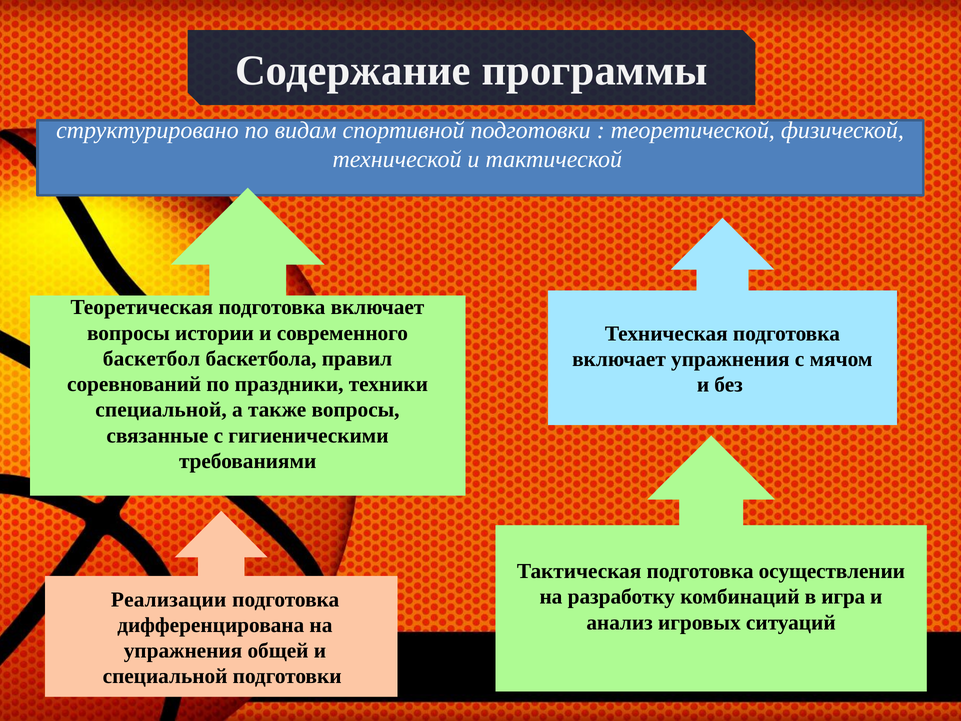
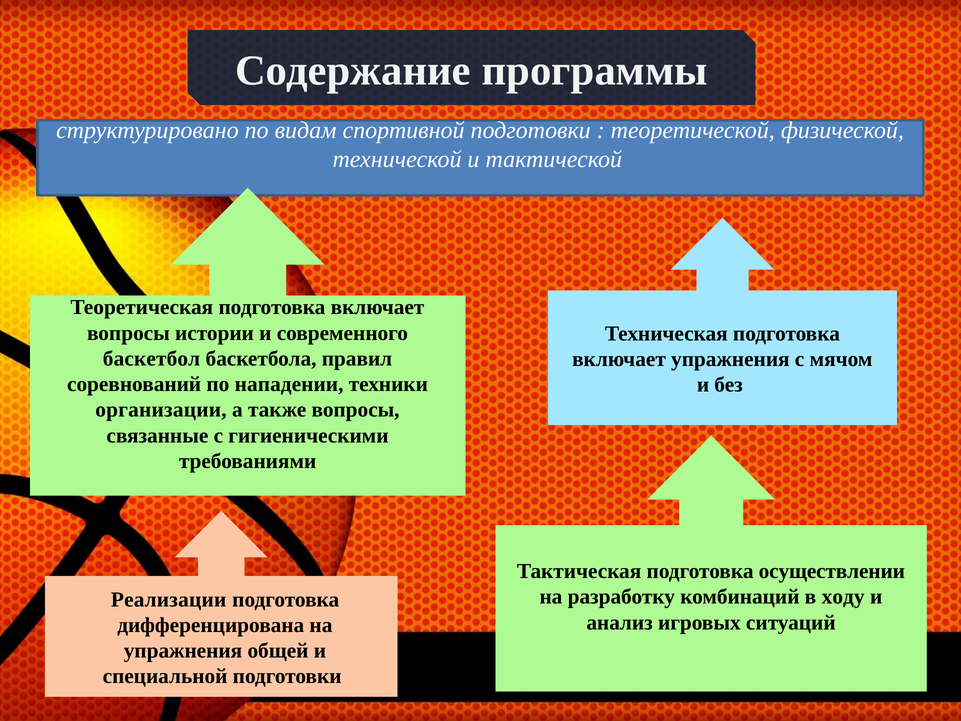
праздники: праздники -> нападении (289, 384)
специальной: специальной -> организации (161, 410)
игра: игра -> ходу (843, 597)
